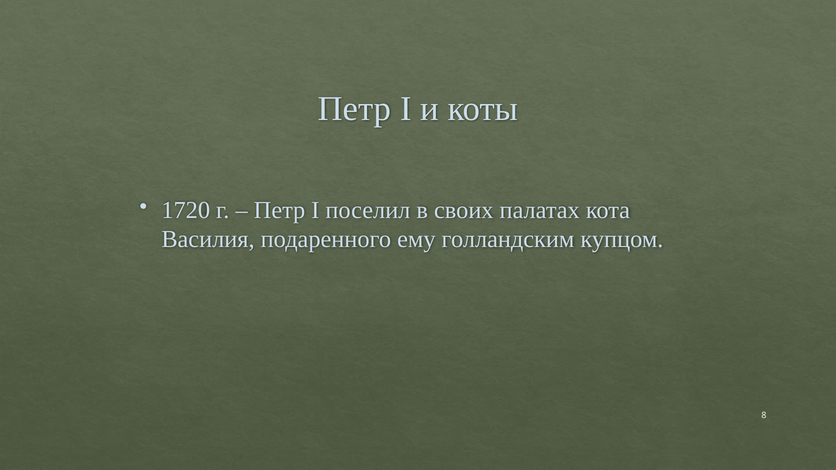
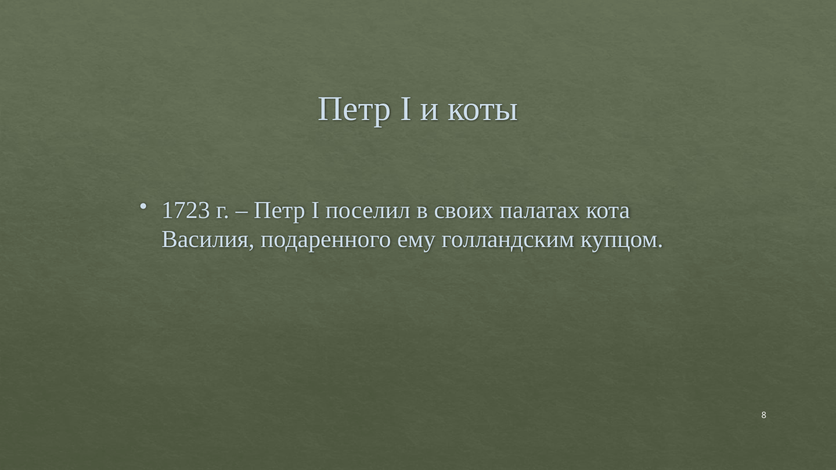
1720: 1720 -> 1723 (186, 210)
